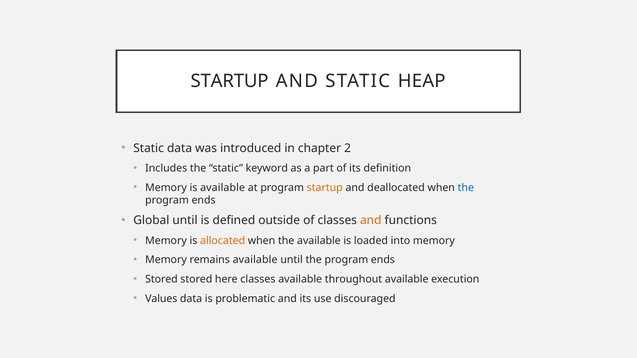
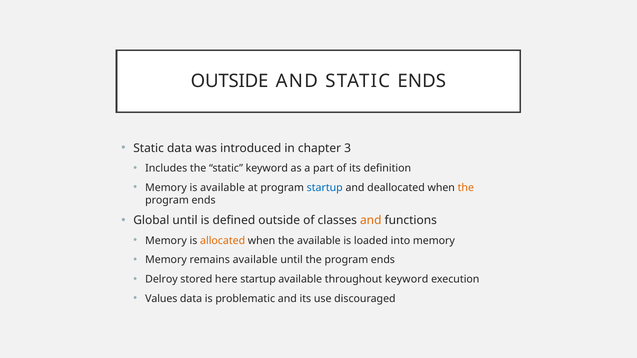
STARTUP: STARTUP -> OUTSIDE (230, 81)
STATIC HEAP: HEAP -> ENDS (422, 81)
2: 2 -> 3 (348, 148)
startup colour: orange -> blue (325, 188)
the colour: blue -> orange (466, 188)
Stored: Stored -> Delroy (161, 279)
here classes: classes -> startup (258, 279)
throughout available: available -> keyword (407, 279)
